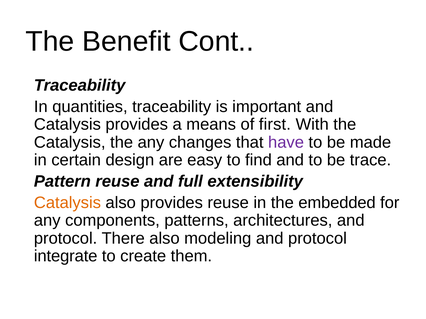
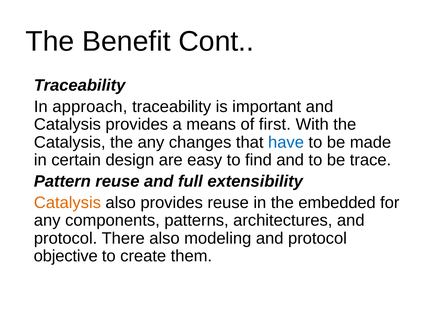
quantities: quantities -> approach (90, 107)
have colour: purple -> blue (286, 143)
integrate: integrate -> objective (66, 257)
